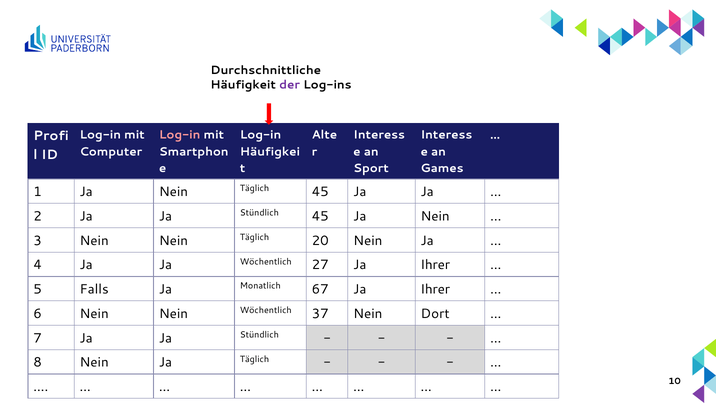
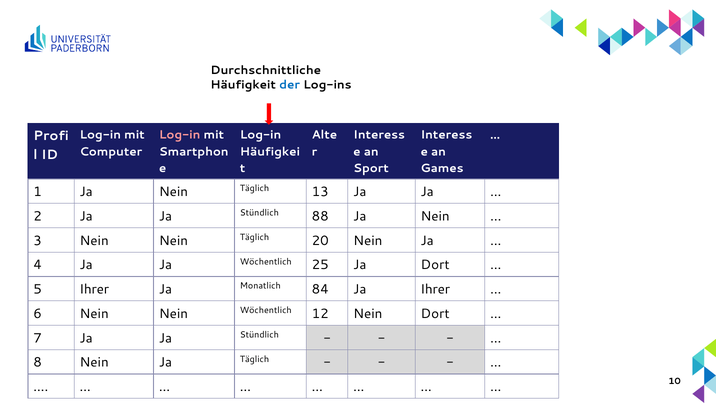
der colour: purple -> blue (290, 85)
Täglich 45: 45 -> 13 (320, 192)
Stündlich 45: 45 -> 88 (320, 216)
27: 27 -> 25 (320, 265)
Ihrer: Ihrer -> Dort (435, 265)
5 Falls: Falls -> Ihrer (94, 289)
67: 67 -> 84 (320, 289)
37: 37 -> 12 (320, 314)
